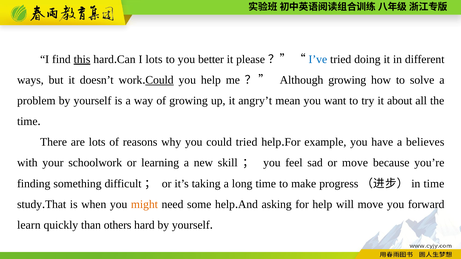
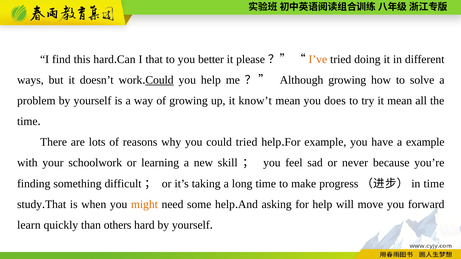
this underline: present -> none (82, 59)
I lots: lots -> that (154, 59)
I’ve colour: blue -> orange (318, 59)
angry’t: angry’t -> know’t (255, 101)
want: want -> does (335, 101)
it about: about -> mean (400, 101)
a believes: believes -> example (425, 142)
or move: move -> never (355, 163)
